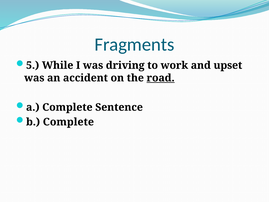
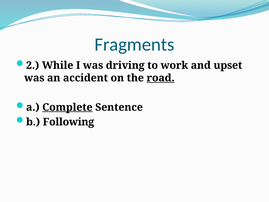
5: 5 -> 2 (33, 65)
Complete underline: none -> present (67, 107)
b Complete: Complete -> Following (68, 122)
